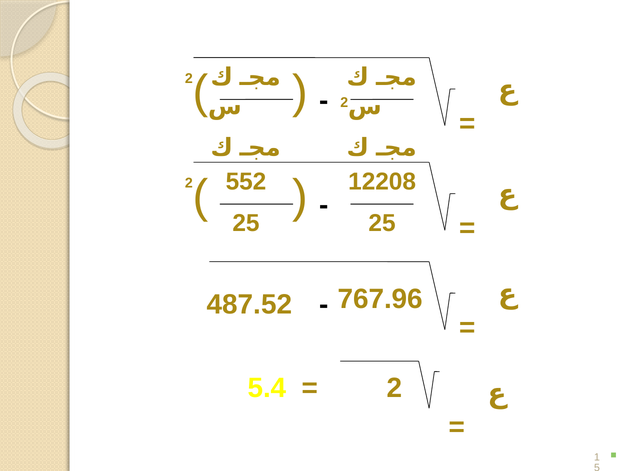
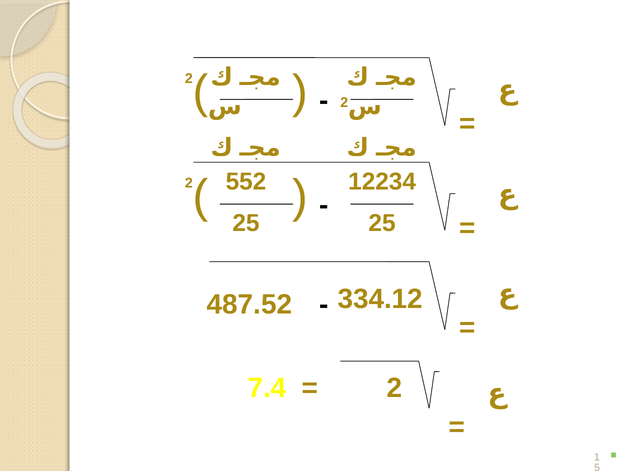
12208: 12208 -> 12234 (382, 182)
767.96: 767.96 -> 334.12 (380, 299)
5.4: 5.4 -> 7.4 (267, 388)
